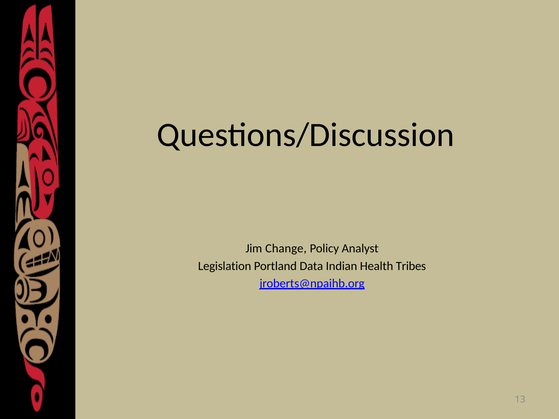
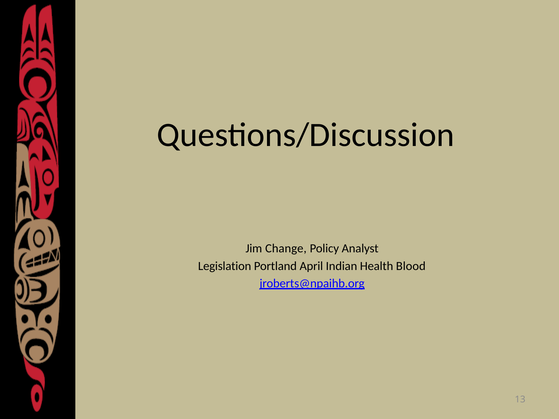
Data: Data -> April (311, 266)
Tribes: Tribes -> Blood (411, 266)
